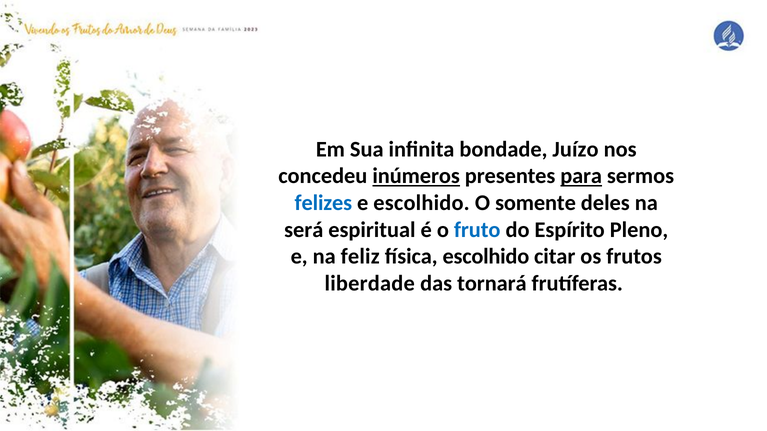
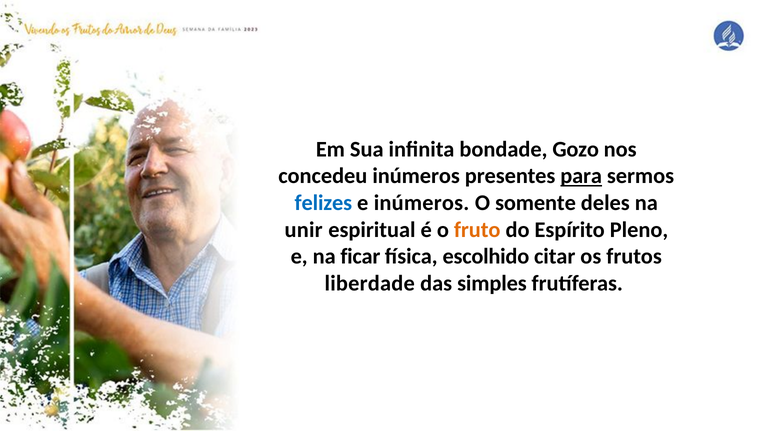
Juízo: Juízo -> Gozo (576, 149)
inúmeros underline: present -> none (416, 176)
e escolhido: escolhido -> inúmeros (422, 203)
será: será -> unir (304, 230)
fruto colour: blue -> orange (477, 230)
feliz: feliz -> ficar (360, 257)
tornará: tornará -> simples (492, 284)
